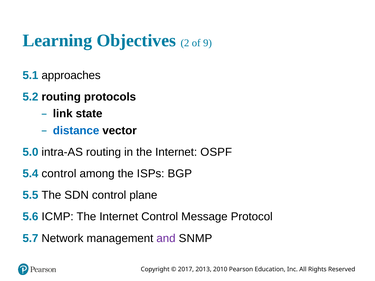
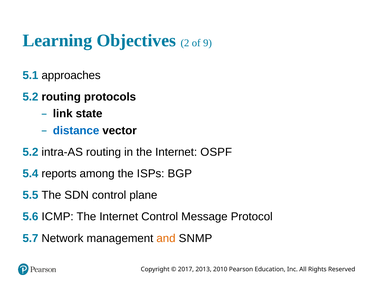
5.0: 5.0 -> 5.2 (30, 152)
5.4 control: control -> reports (59, 174)
and colour: purple -> orange (166, 238)
